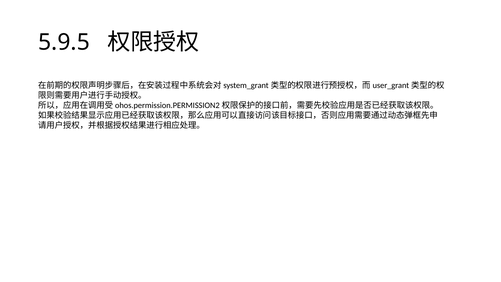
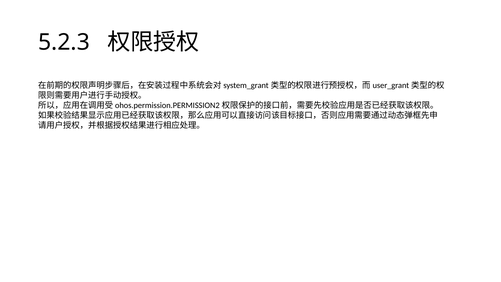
5.9.5: 5.9.5 -> 5.2.3 (64, 42)
